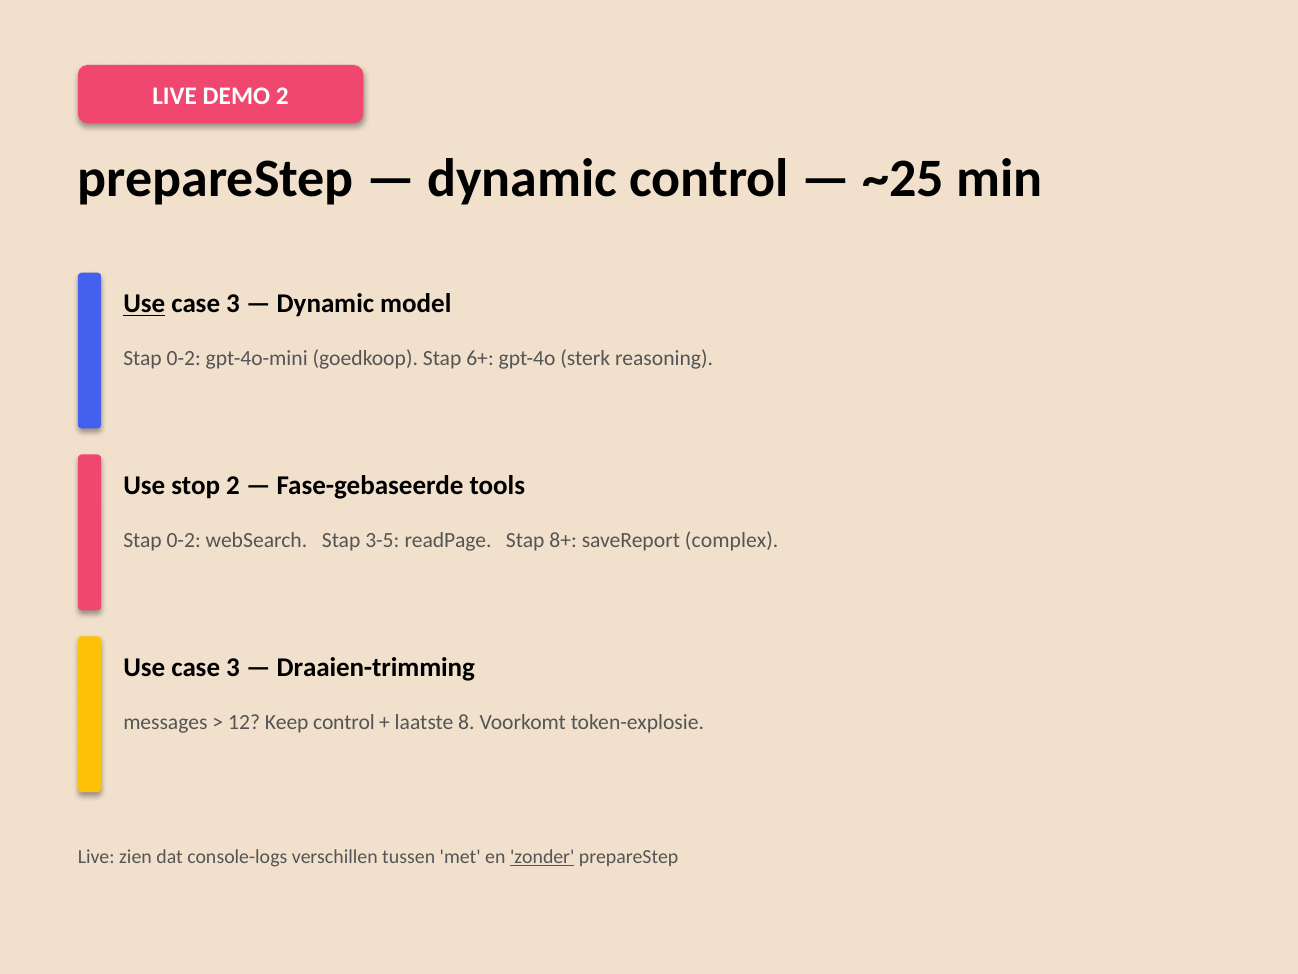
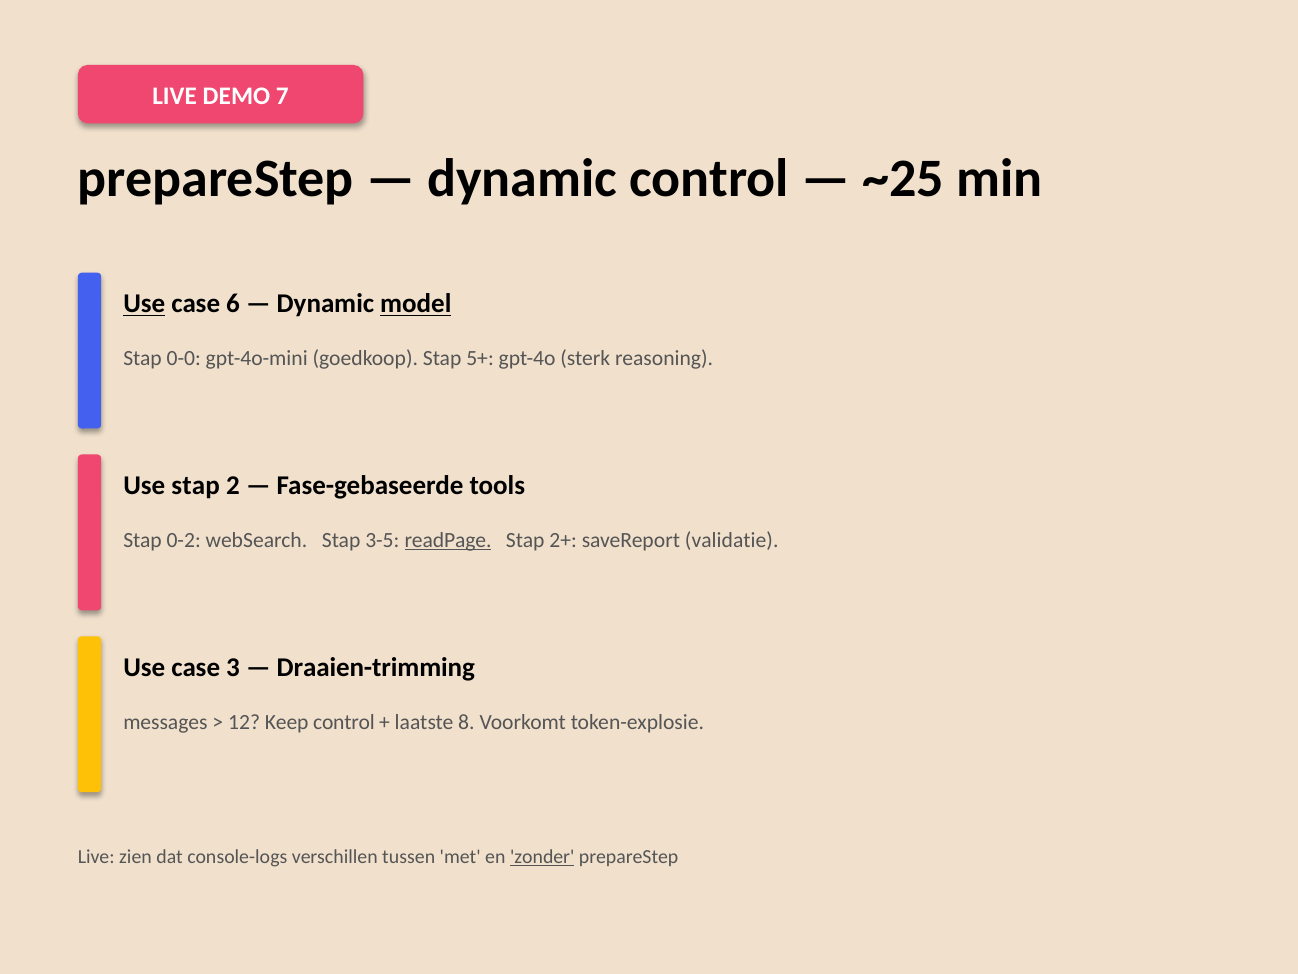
DEMO 2: 2 -> 7 (282, 96)
3: 3 -> 6 (233, 304)
model underline: none -> present (416, 304)
0-2: 0-2 -> 0-0 (184, 358)
6+: 6+ -> 5+ (480, 358)
Use stop: stop -> stap (196, 485)
readPage underline: none -> present (448, 540)
8+: 8+ -> 2+ (563, 540)
complex: complex -> validatie (732, 540)
